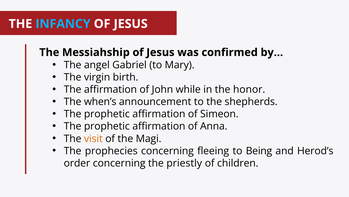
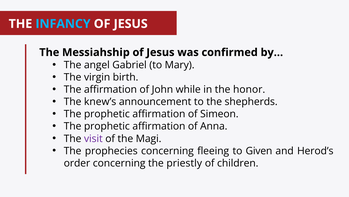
when’s: when’s -> knew’s (100, 102)
visit colour: orange -> purple (93, 138)
Being: Being -> Given (259, 151)
